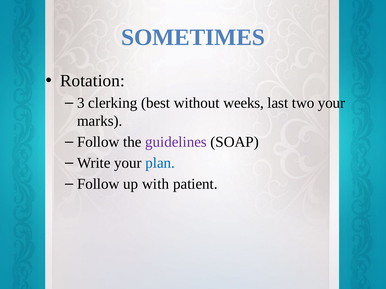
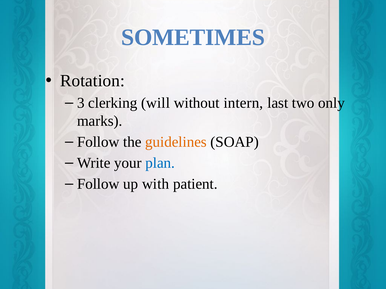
best: best -> will (155, 103)
weeks: weeks -> intern (243, 103)
two your: your -> only (331, 103)
guidelines colour: purple -> orange (176, 142)
